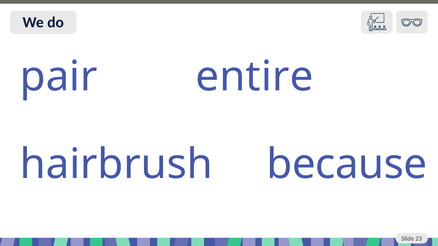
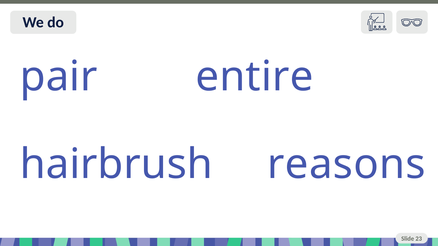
because: because -> reasons (346, 165)
